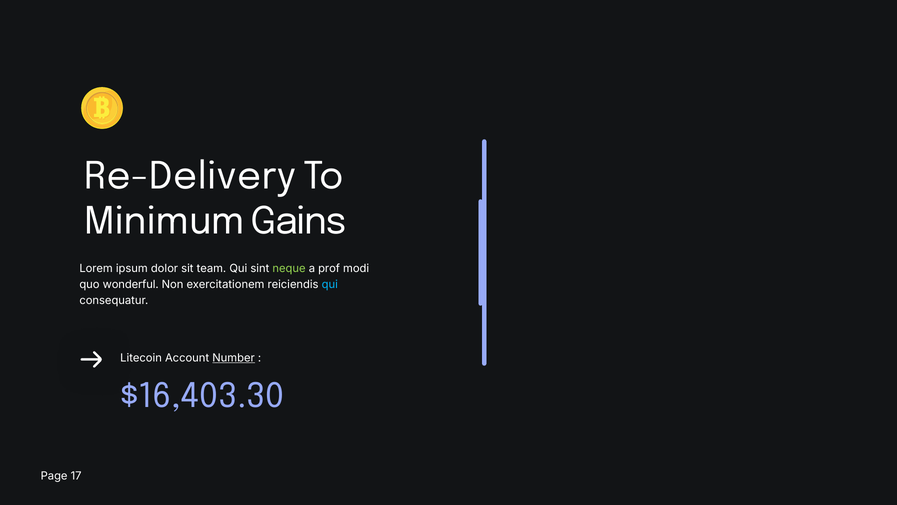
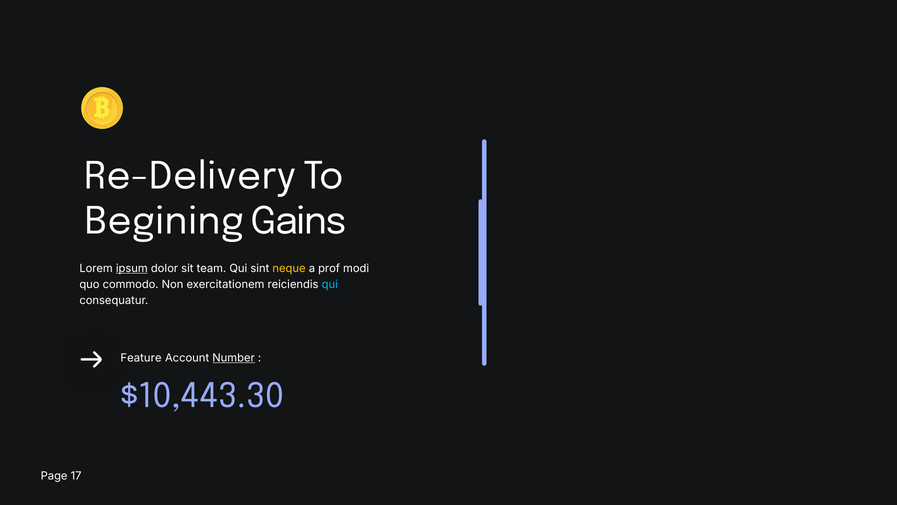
Minimum: Minimum -> Begining (164, 221)
ipsum underline: none -> present (132, 268)
neque colour: light green -> yellow (289, 268)
wonderful: wonderful -> commodo (131, 284)
Litecoin: Litecoin -> Feature (141, 358)
$16,403.30: $16,403.30 -> $10,443.30 (202, 396)
